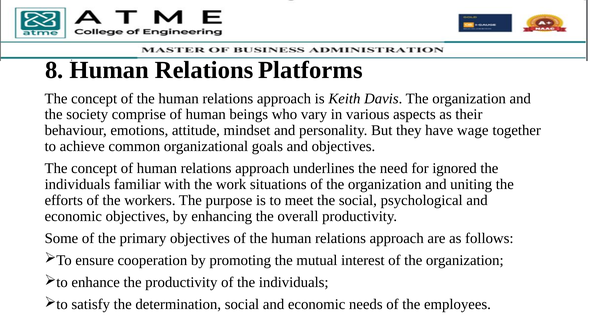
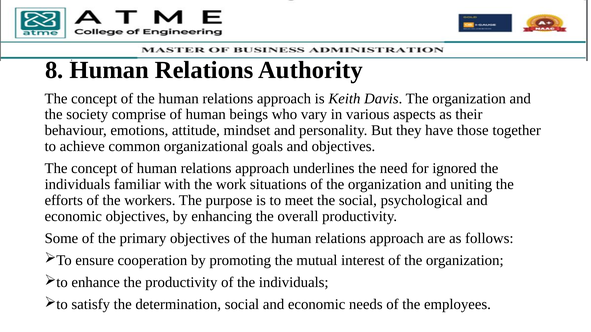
Platforms: Platforms -> Authority (310, 70)
wage: wage -> those (473, 131)
